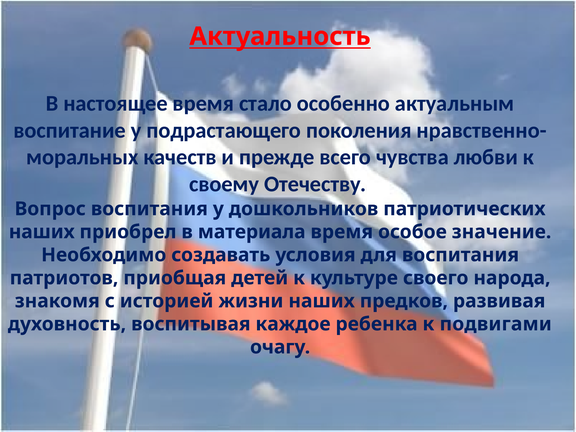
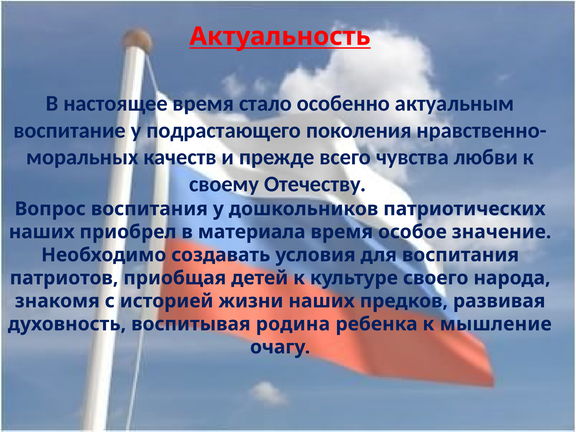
каждое: каждое -> родина (293, 324)
подвигами: подвигами -> мышление (496, 324)
